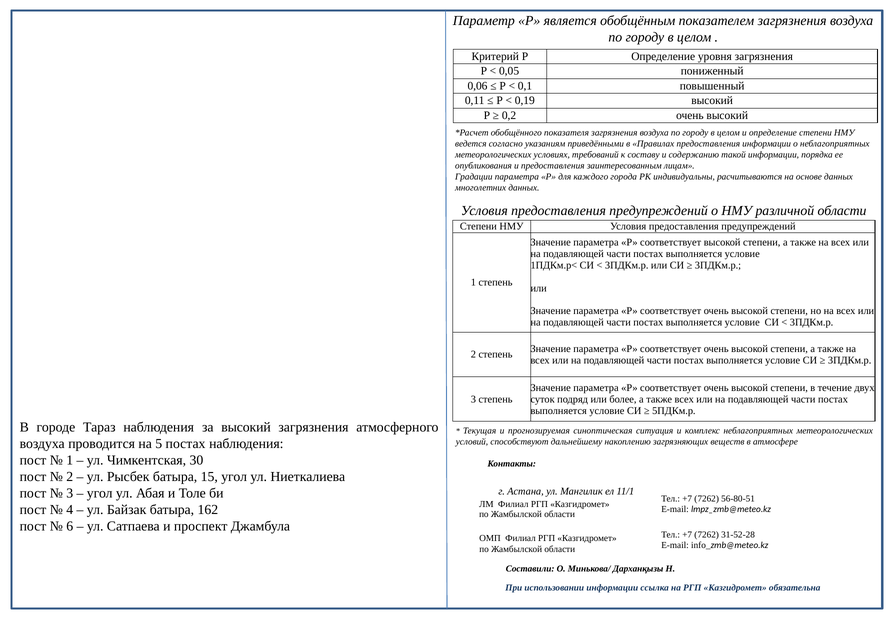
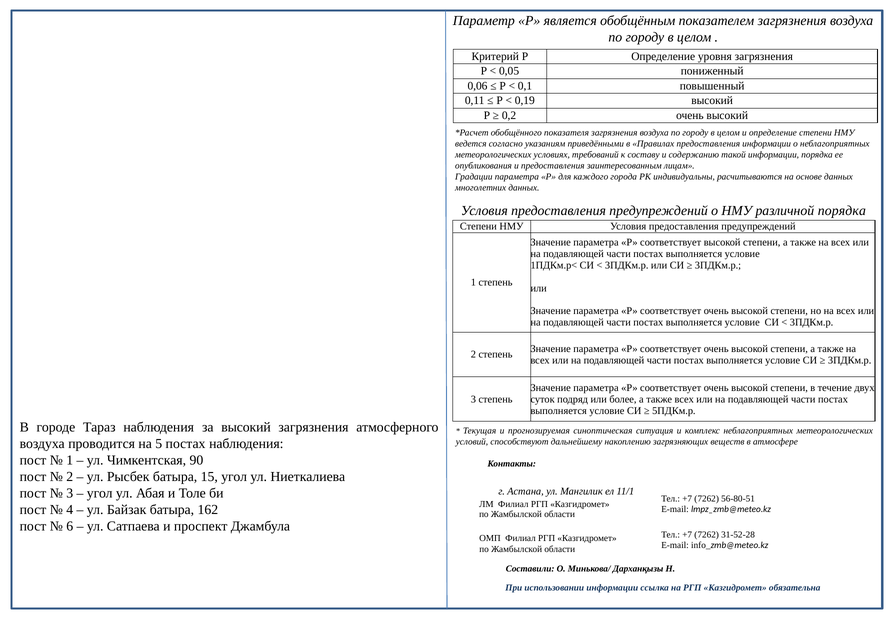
различной области: области -> порядка (842, 211)
30: 30 -> 90 (196, 460)
